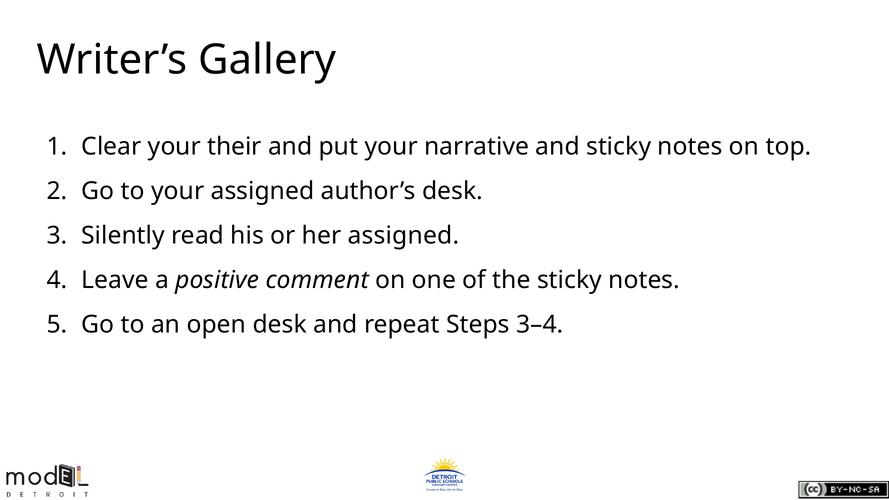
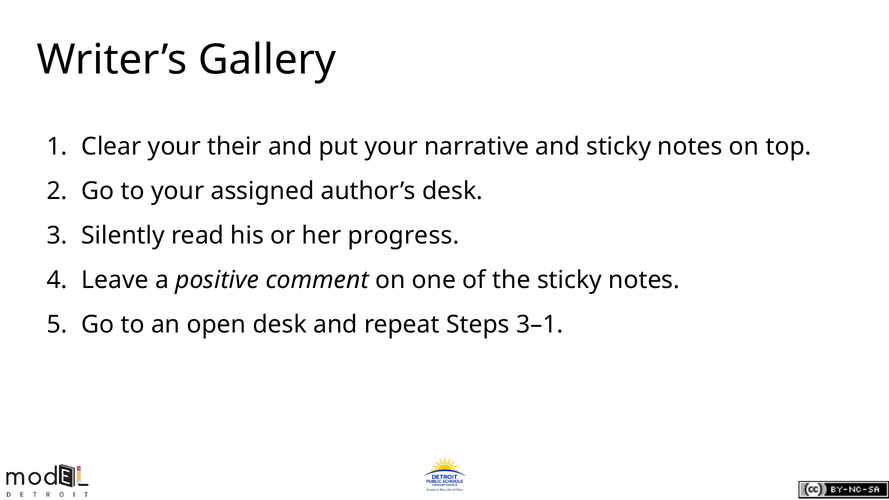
her assigned: assigned -> progress (404, 236)
3–4: 3–4 -> 3–1 (540, 325)
